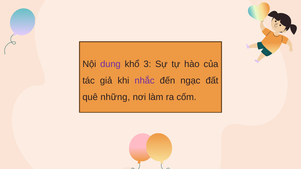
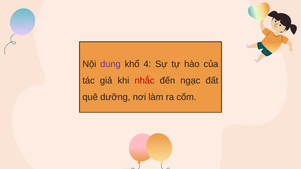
3: 3 -> 4 (147, 64)
nhắc colour: purple -> red (145, 81)
những: những -> dưỡng (115, 97)
